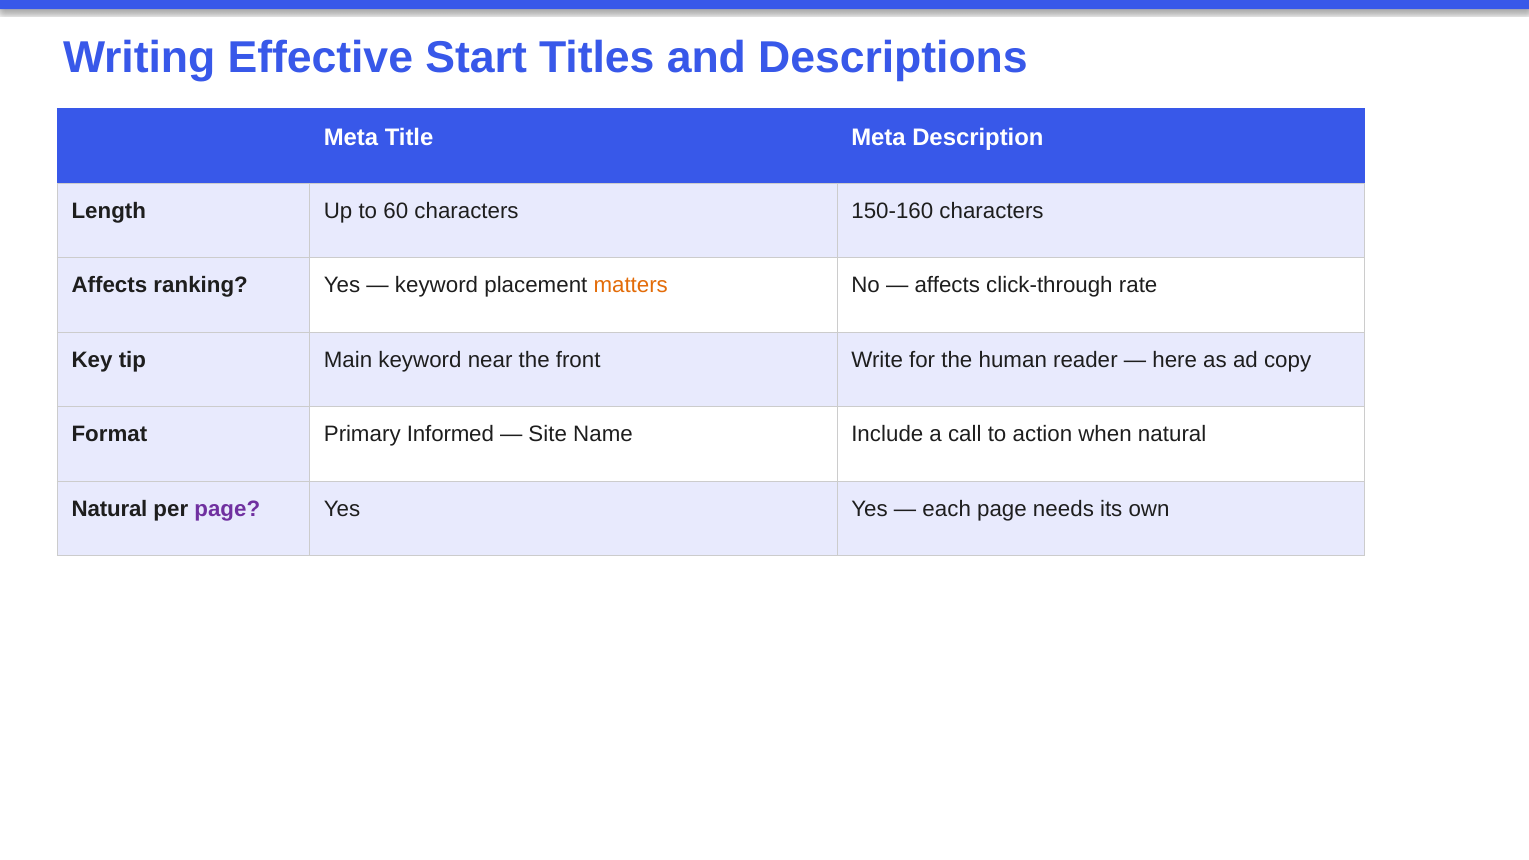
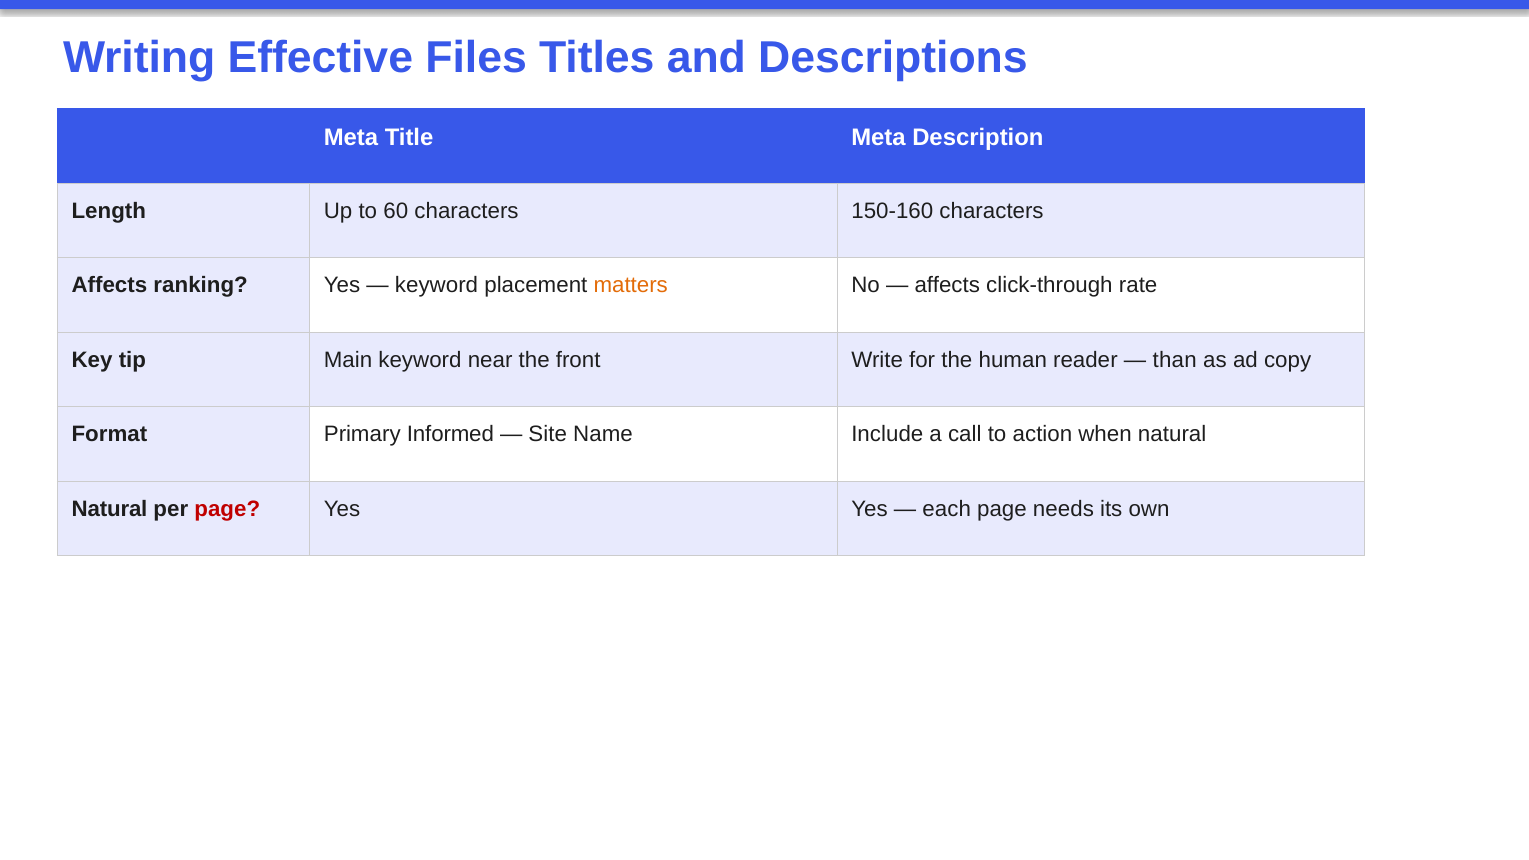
Start: Start -> Files (476, 58)
here: here -> than (1175, 360)
page colour: purple -> red (227, 509)
